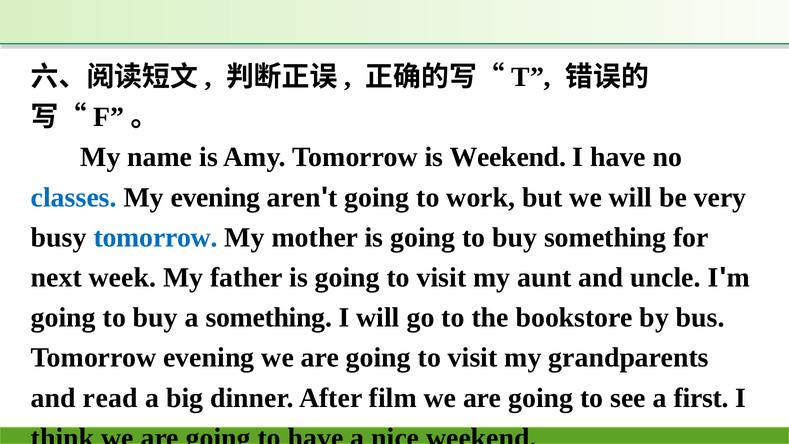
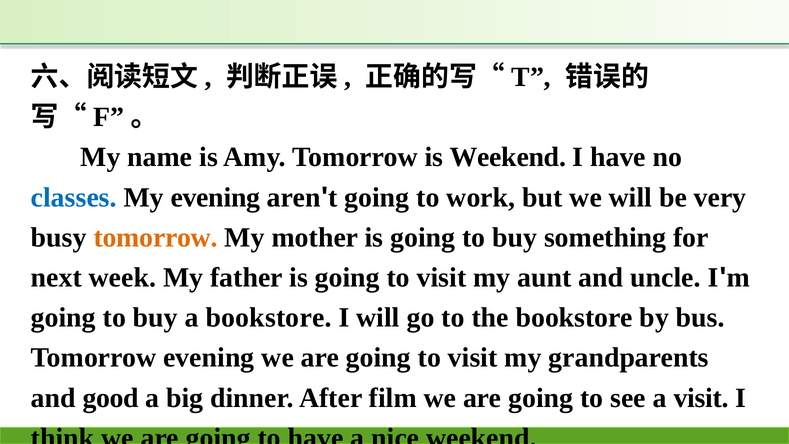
tomorrow colour: blue -> orange (156, 237)
a something: something -> bookstore (269, 317)
read: read -> good (111, 398)
a first: first -> visit (701, 398)
